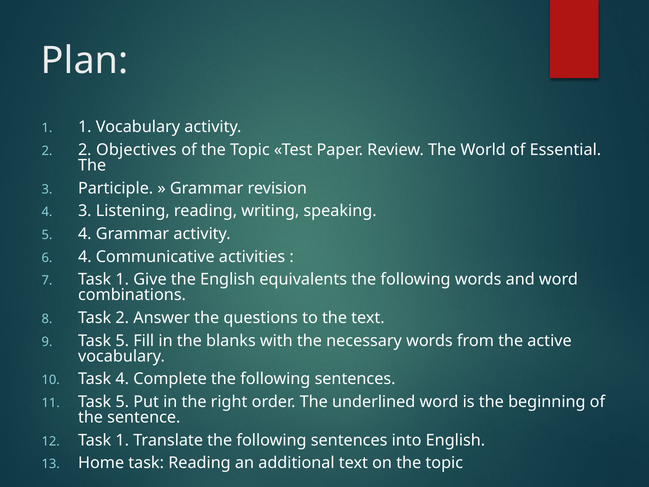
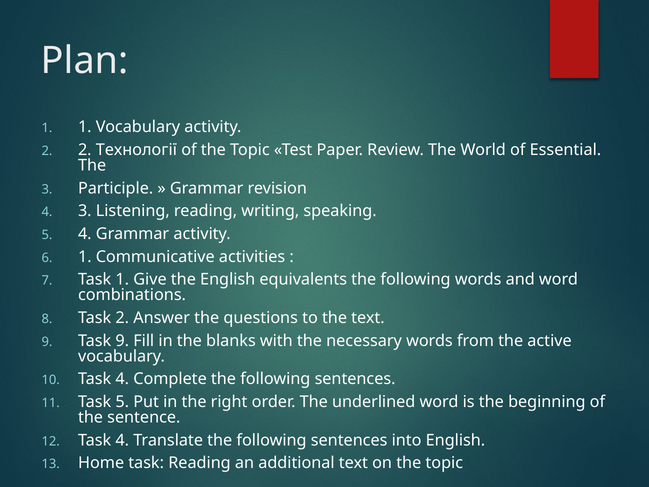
Objectives: Objectives -> Технології (136, 150)
6 4: 4 -> 1 (85, 257)
5: 5 -> 9 (122, 341)
1: 1 -> 4 (122, 440)
